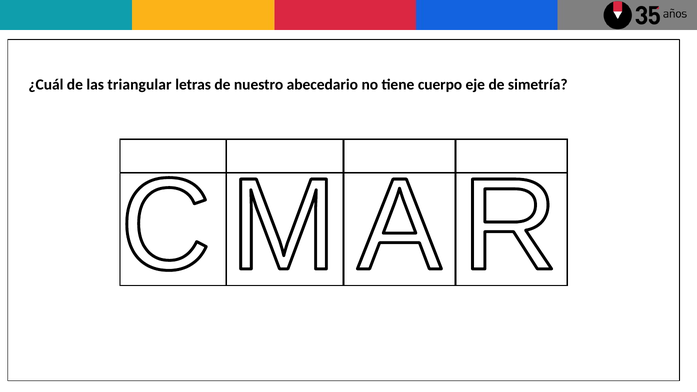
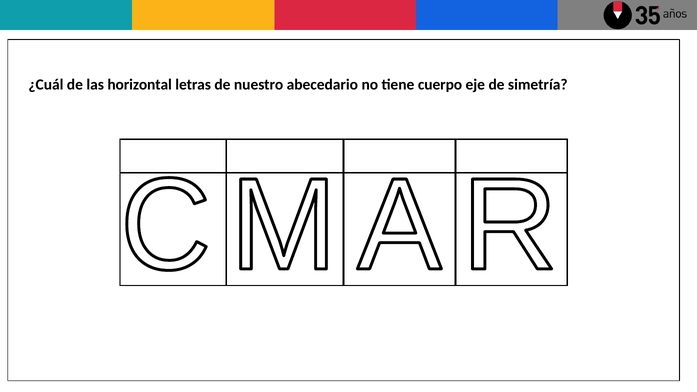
triangular: triangular -> horizontal (140, 85)
